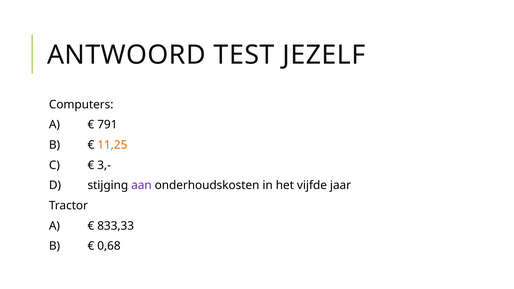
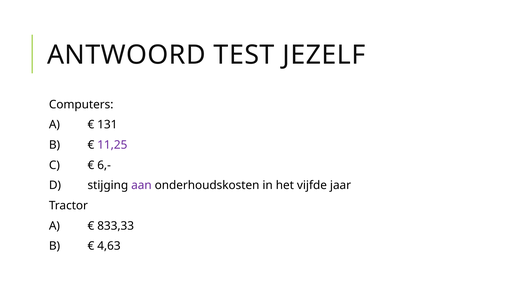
791: 791 -> 131 (107, 125)
11,25 colour: orange -> purple (112, 145)
3,-: 3,- -> 6,- (104, 165)
0,68: 0,68 -> 4,63 (109, 246)
